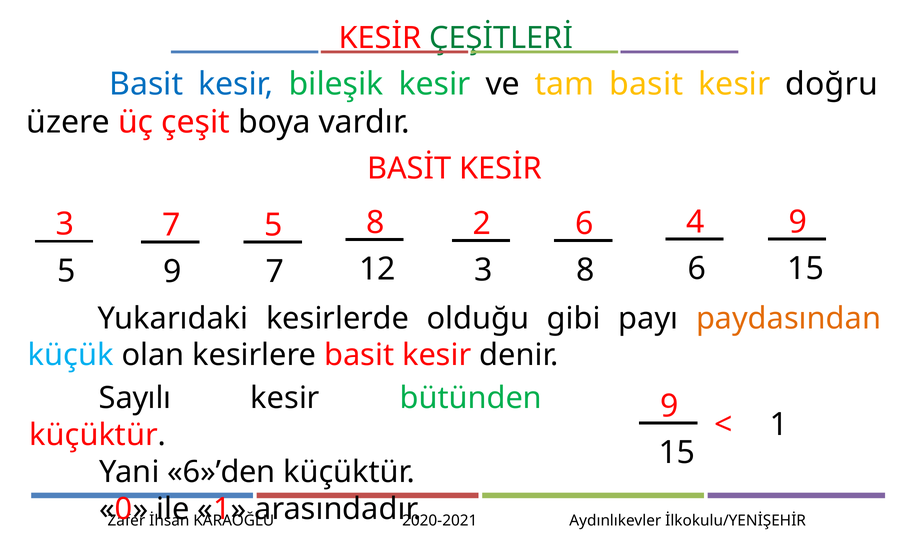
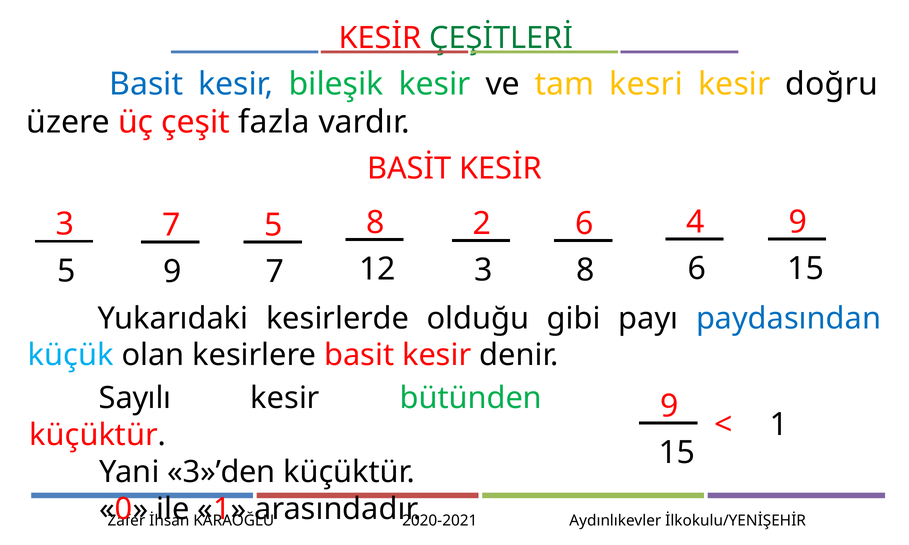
tam basit: basit -> kesri (646, 84)
boya: boya -> fazla (274, 123)
paydasından colour: orange -> blue (789, 319)
6»’den: 6»’den -> 3»’den (221, 472)
